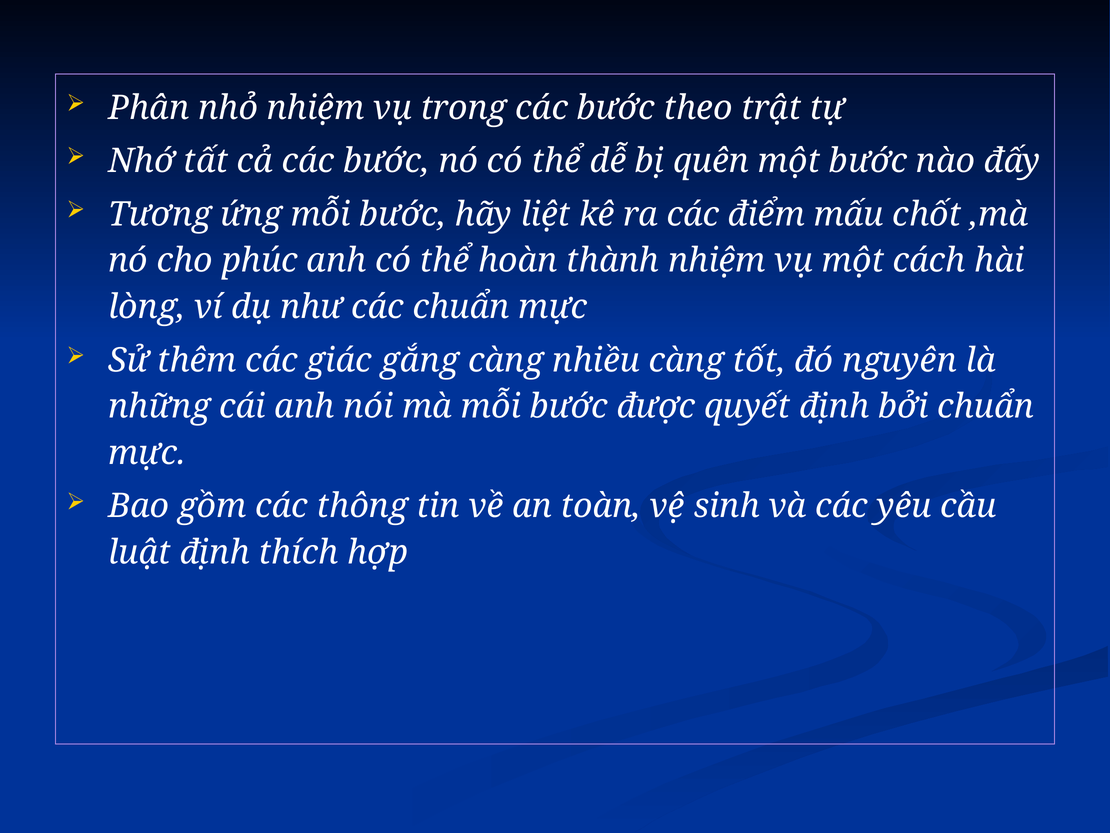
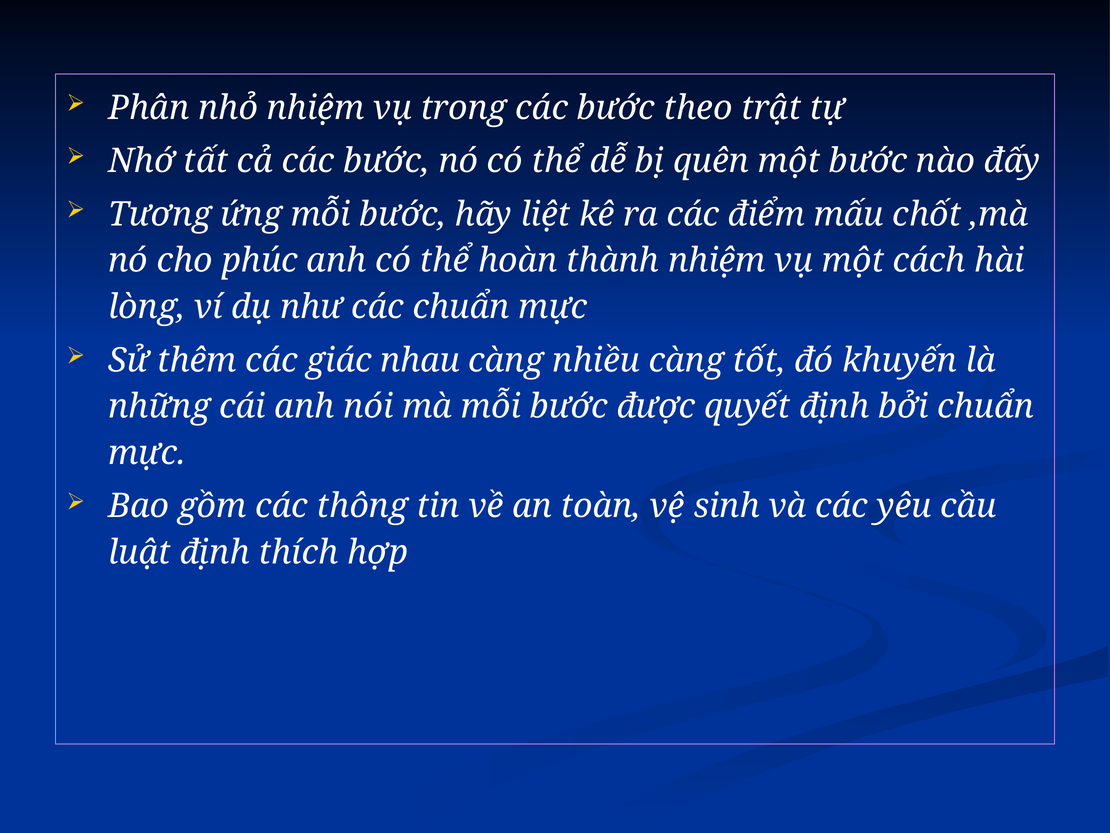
gắng: gắng -> nhau (420, 360)
nguyên: nguyên -> khuyến (900, 360)
